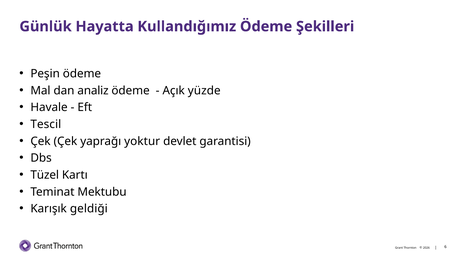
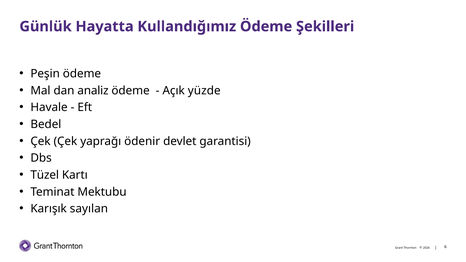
Tescil: Tescil -> Bedel (46, 124)
yoktur: yoktur -> ödenir (142, 141)
geldiği: geldiği -> sayılan (89, 209)
